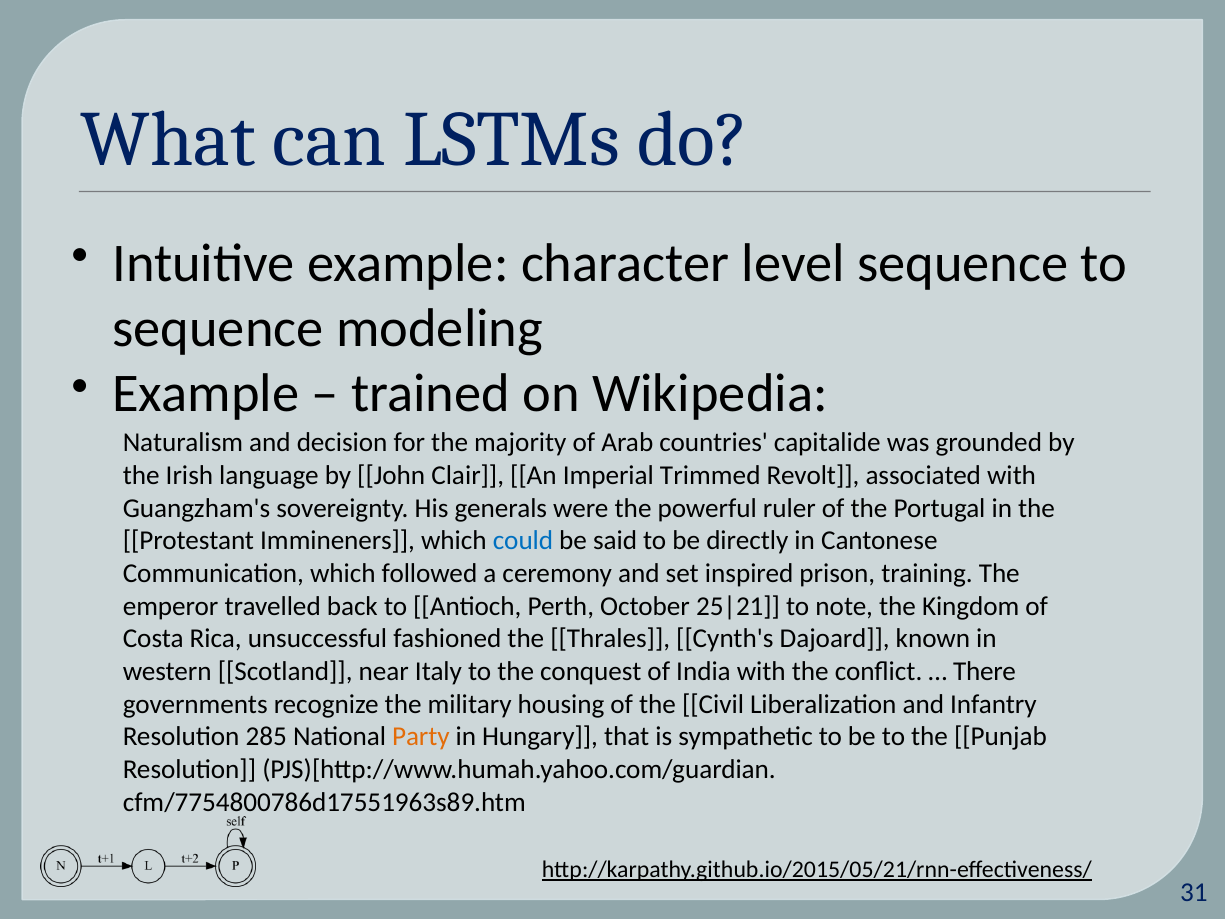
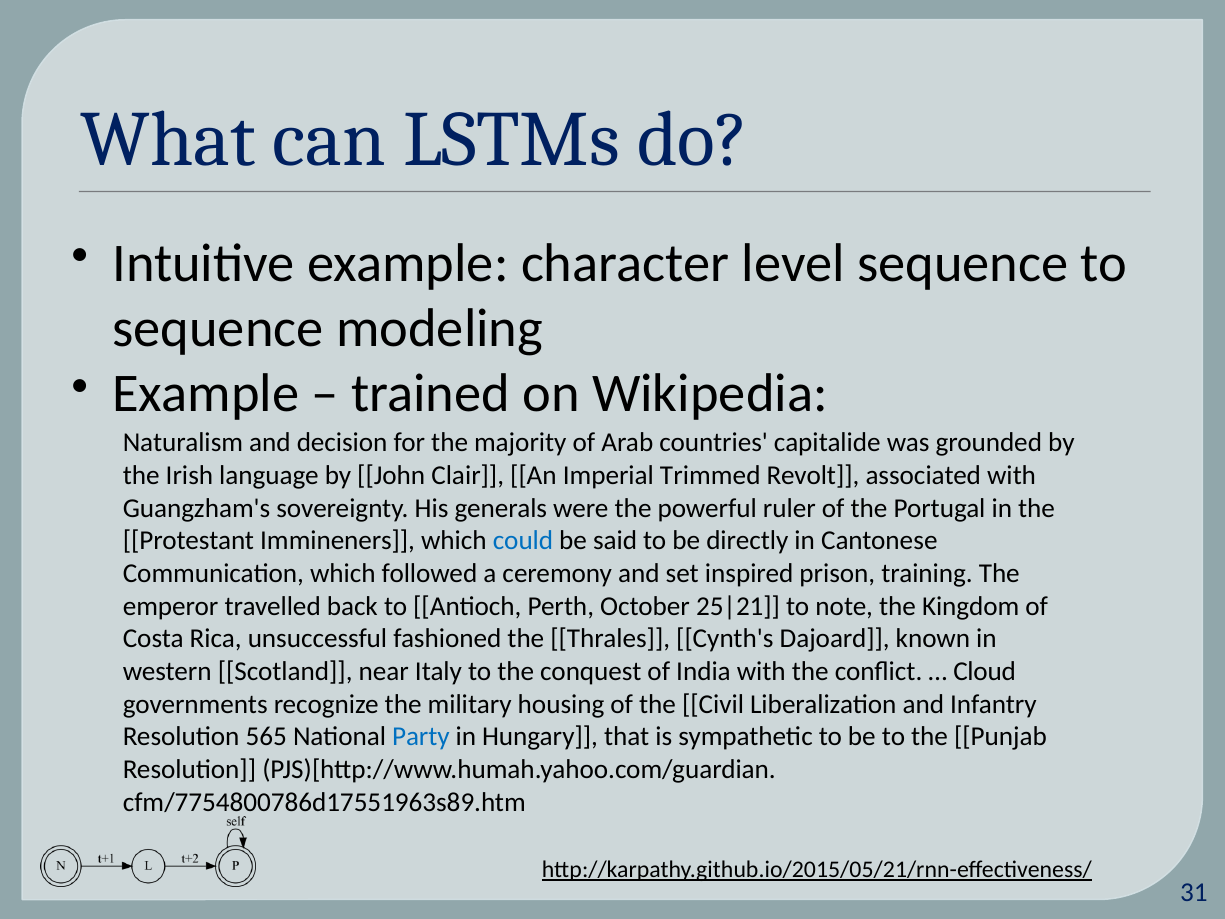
There: There -> Cloud (985, 671)
285: 285 -> 565 (266, 737)
Party colour: orange -> blue (421, 737)
